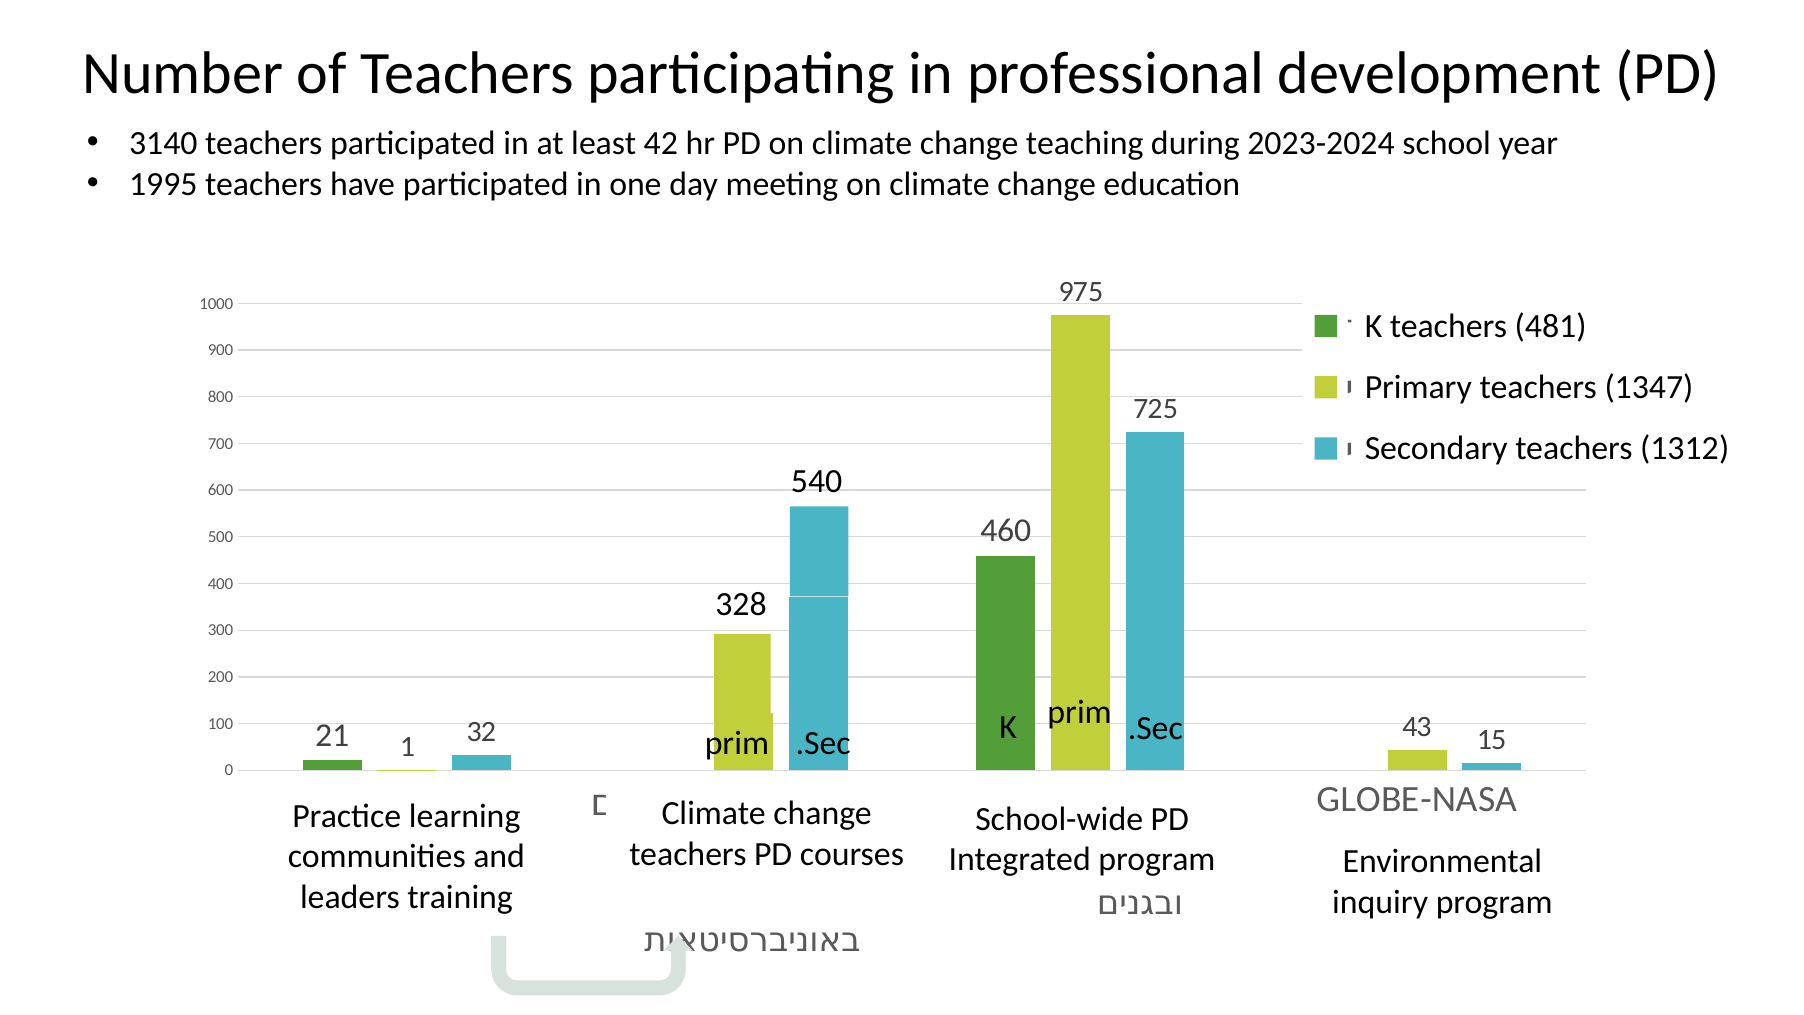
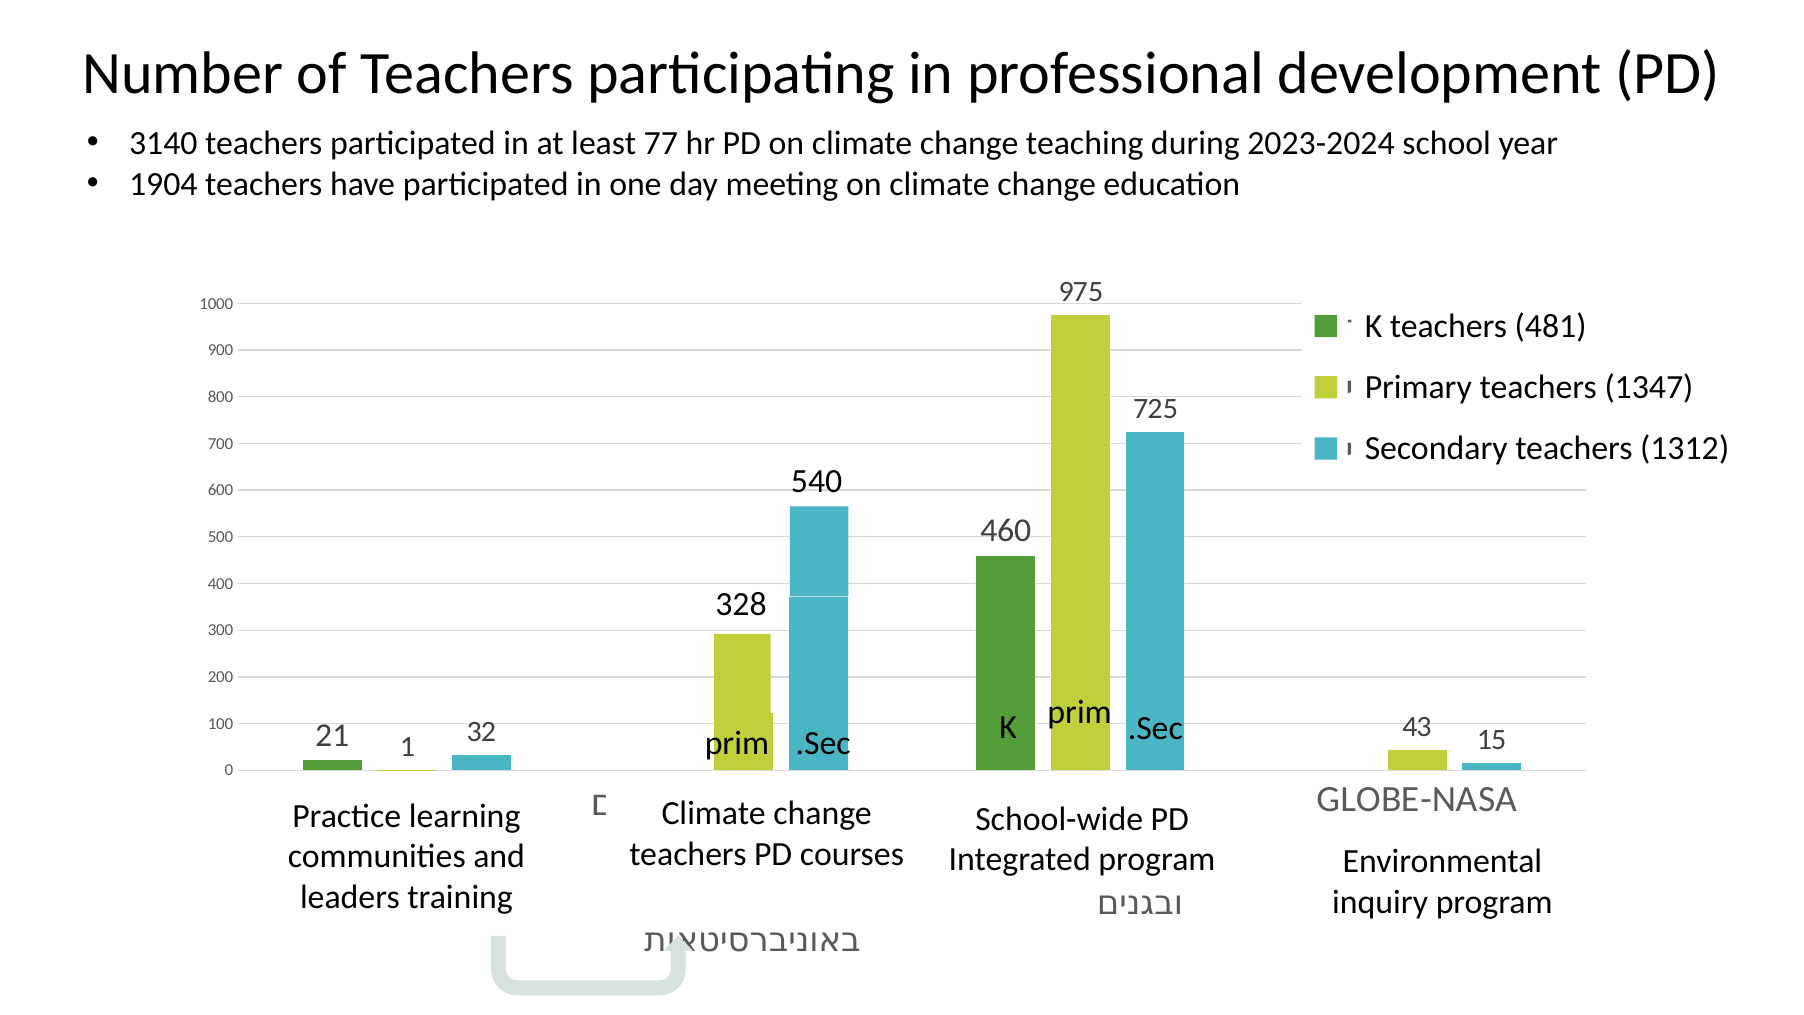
42: 42 -> 77 (661, 144)
1995: 1995 -> 1904 (163, 184)
